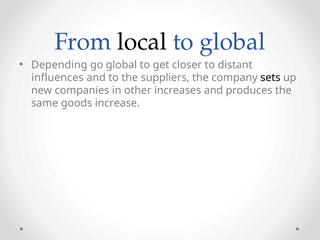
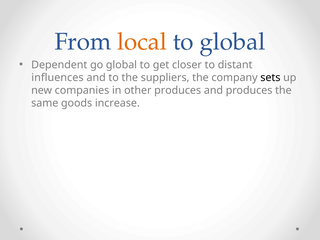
local colour: black -> orange (142, 42)
Depending: Depending -> Dependent (59, 65)
other increases: increases -> produces (178, 90)
